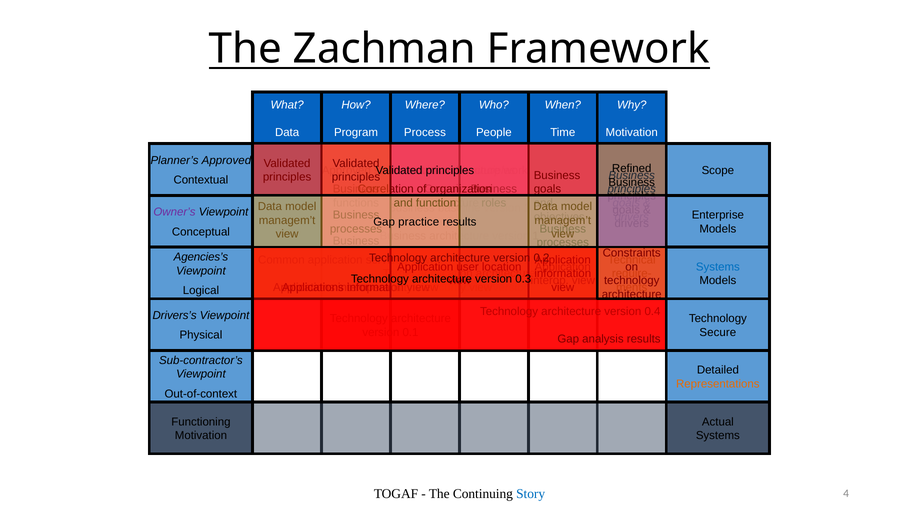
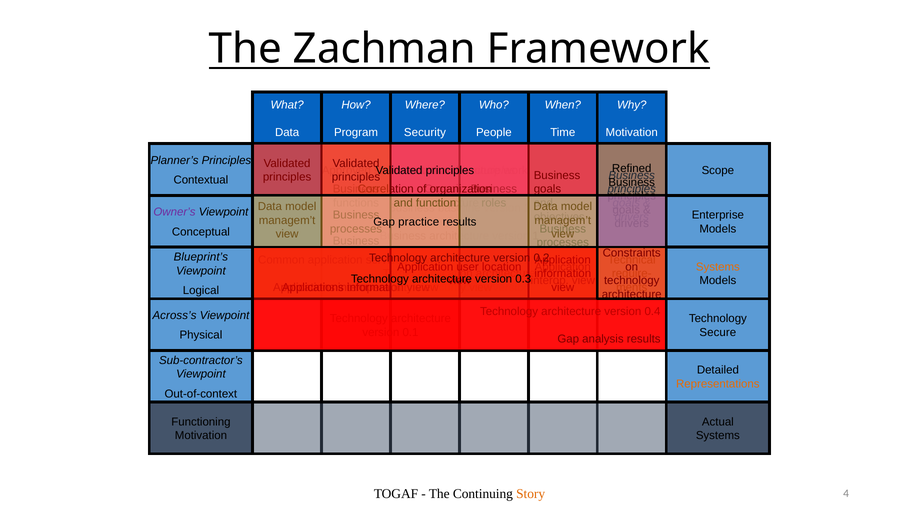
Process: Process -> Security (425, 132)
Planner’s Approved: Approved -> Principles (226, 160)
Agencies’s: Agencies’s -> Blueprint’s (201, 257)
Systems colour: blue -> orange (718, 267)
Drivers’s: Drivers’s -> Across’s (175, 316)
Story colour: blue -> orange (531, 494)
